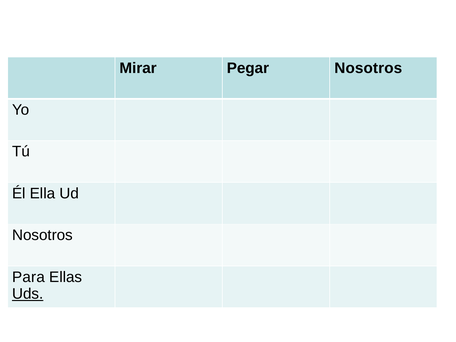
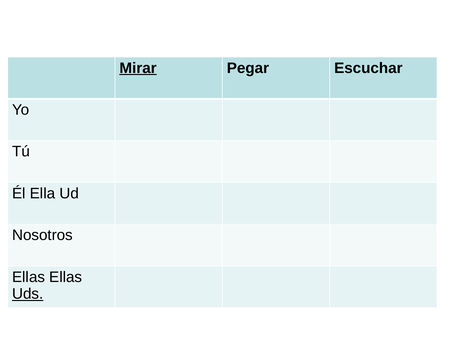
Mirar underline: none -> present (138, 68)
Pegar Nosotros: Nosotros -> Escuchar (368, 68)
Para: Para -> Ellas (29, 277)
